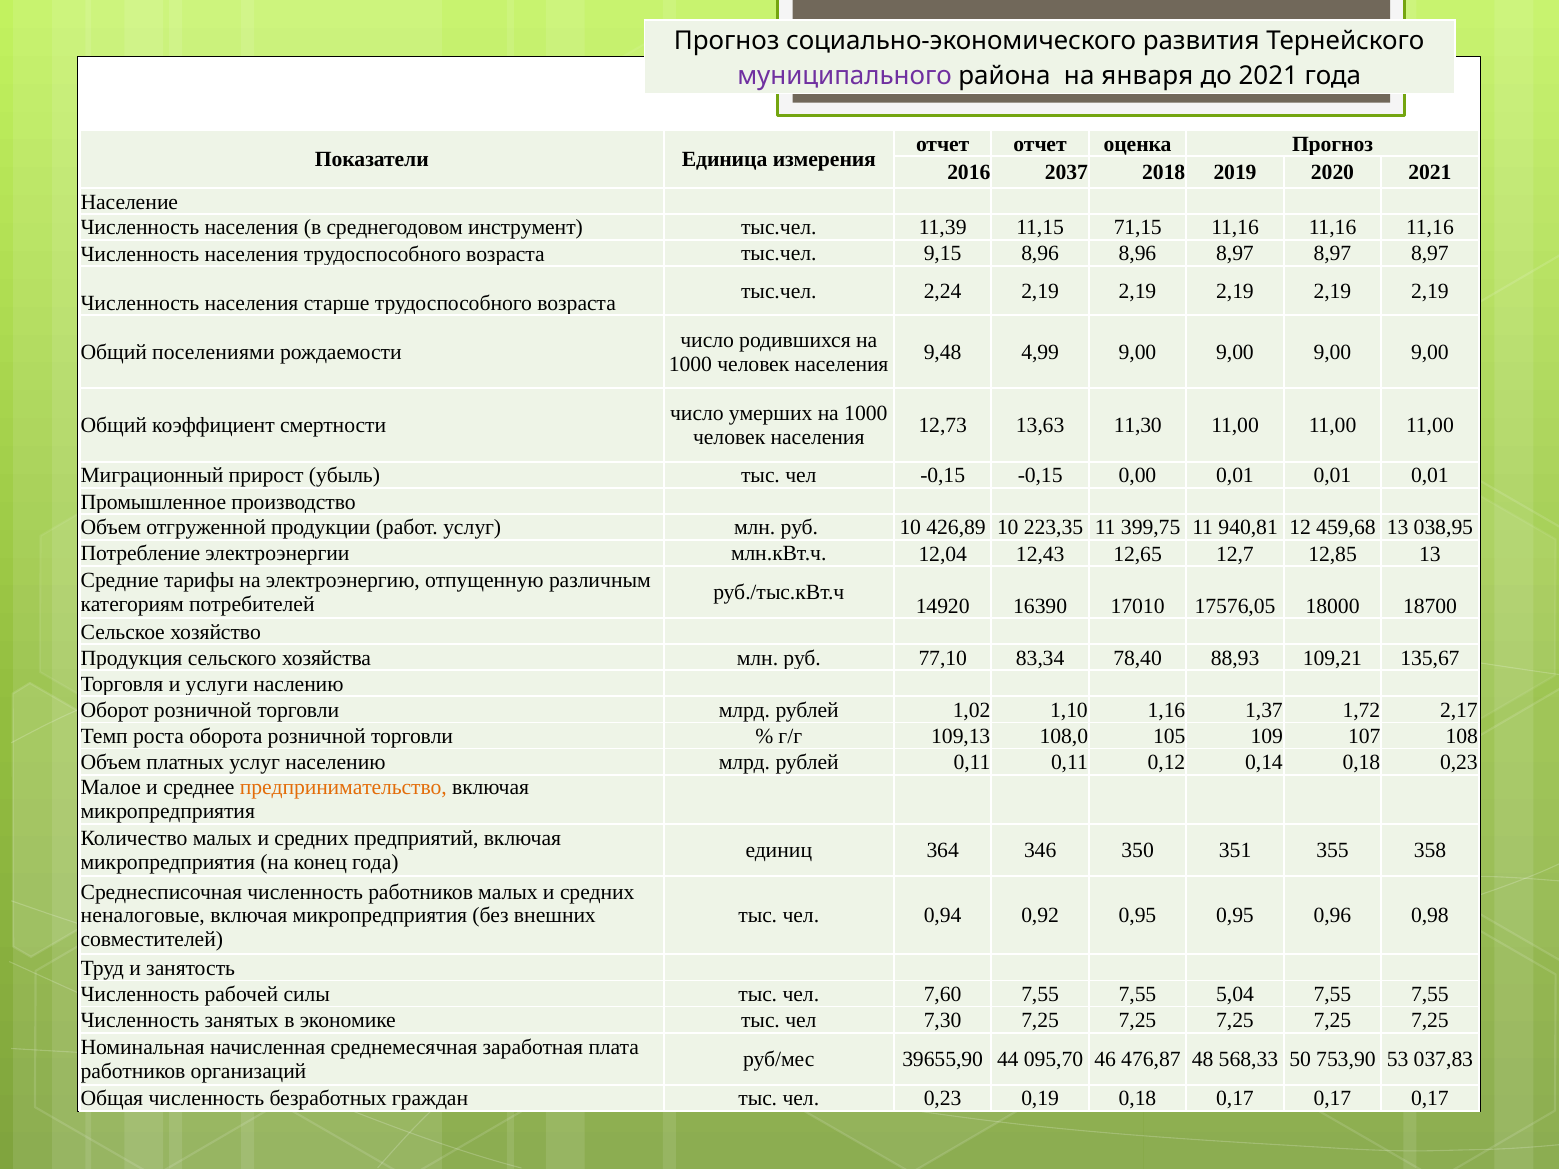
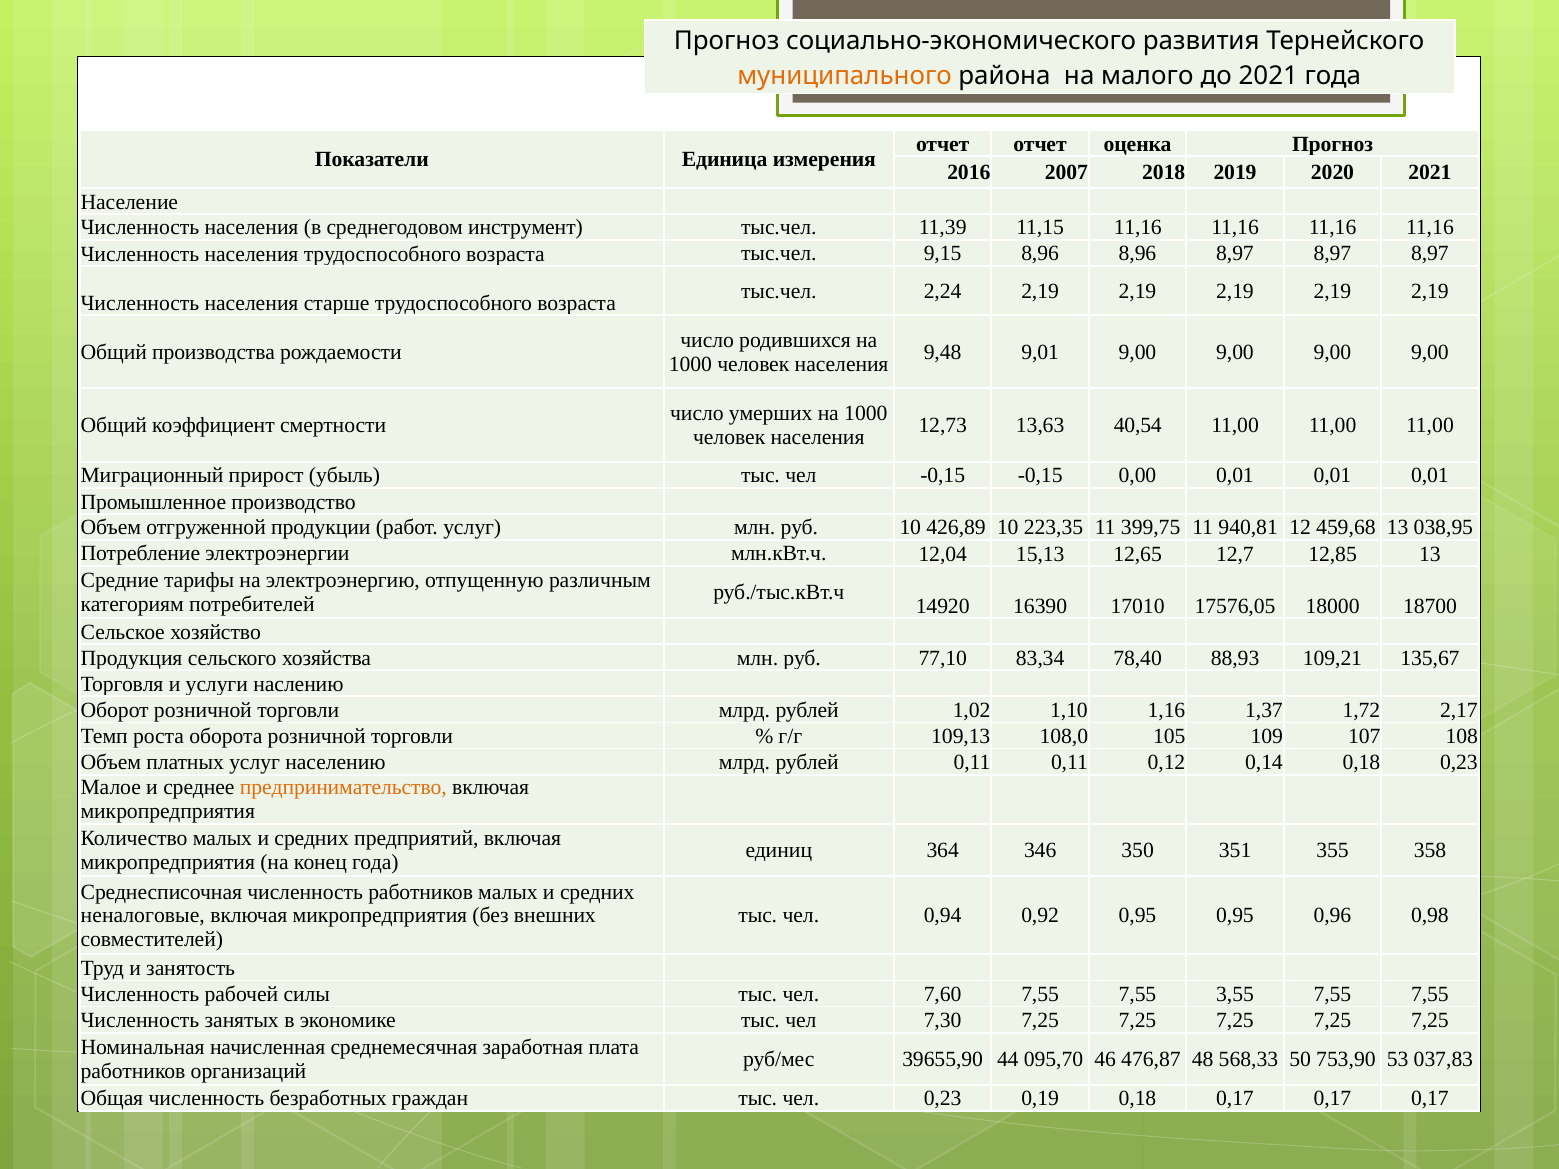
муниципального colour: purple -> orange (845, 76)
января: января -> малого (1147, 76)
2037: 2037 -> 2007 (1066, 173)
11,15 71,15: 71,15 -> 11,16 (1138, 228)
поселениями: поселениями -> производства (214, 352)
4,99: 4,99 -> 9,01 (1040, 352)
11,30: 11,30 -> 40,54 (1138, 426)
12,43: 12,43 -> 15,13 (1040, 554)
5,04: 5,04 -> 3,55 (1235, 994)
